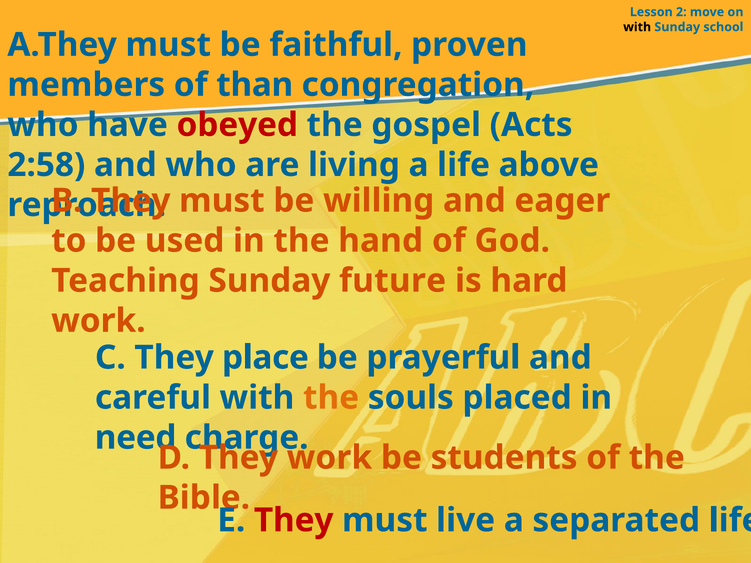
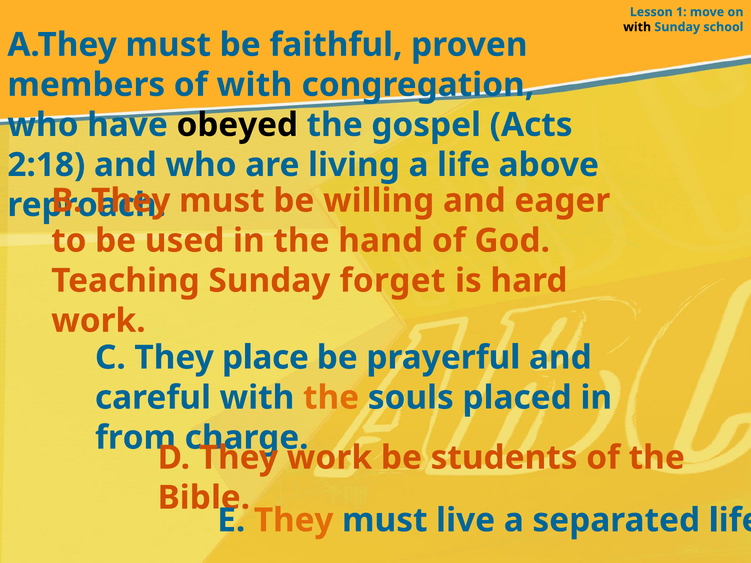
2: 2 -> 1 (681, 12)
of than: than -> with (254, 85)
obeyed colour: red -> black (237, 125)
2:58: 2:58 -> 2:18 (46, 165)
future: future -> forget (393, 281)
need: need -> from (135, 438)
They colour: red -> orange (294, 520)
